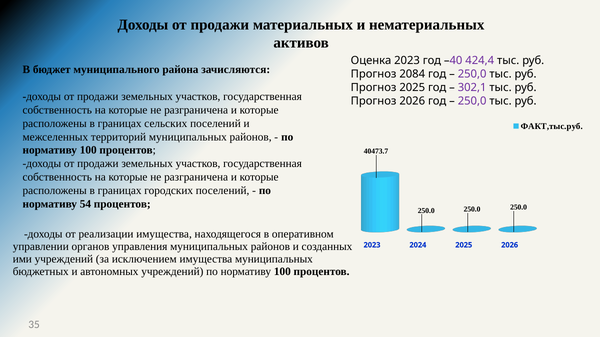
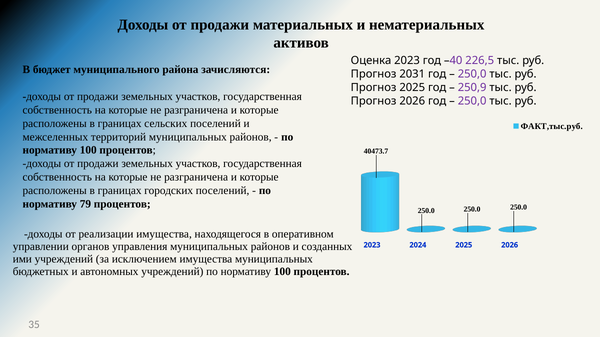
424,4: 424,4 -> 226,5 (480, 60)
2084: 2084 -> 2031 (412, 74)
302,1: 302,1 -> 250,9 (472, 87)
54: 54 -> 79 (85, 205)
